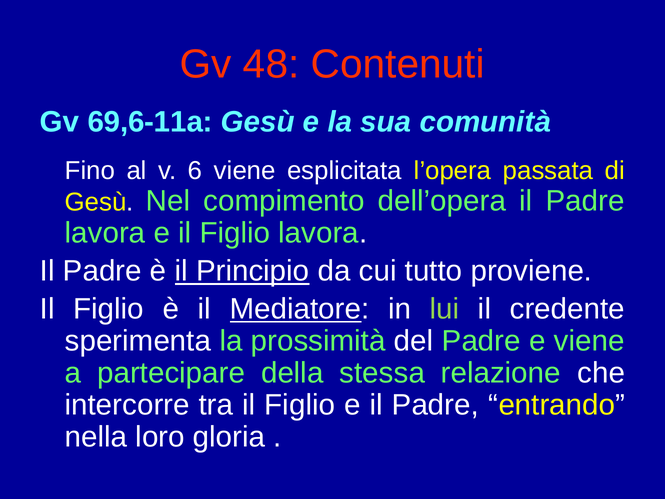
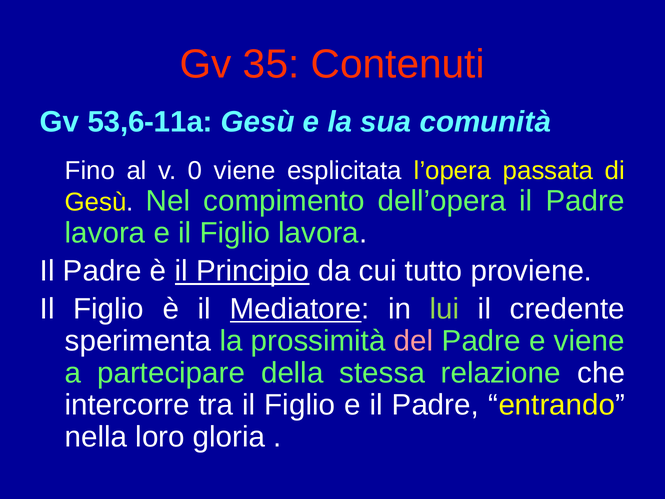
48: 48 -> 35 (271, 64)
69,6-11a: 69,6-11a -> 53,6-11a (150, 122)
6: 6 -> 0 (195, 170)
del colour: white -> pink (414, 341)
